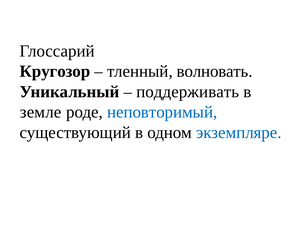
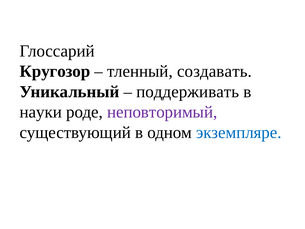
волновать: волновать -> создавать (214, 71)
земле: земле -> науки (41, 112)
неповторимый colour: blue -> purple (162, 112)
